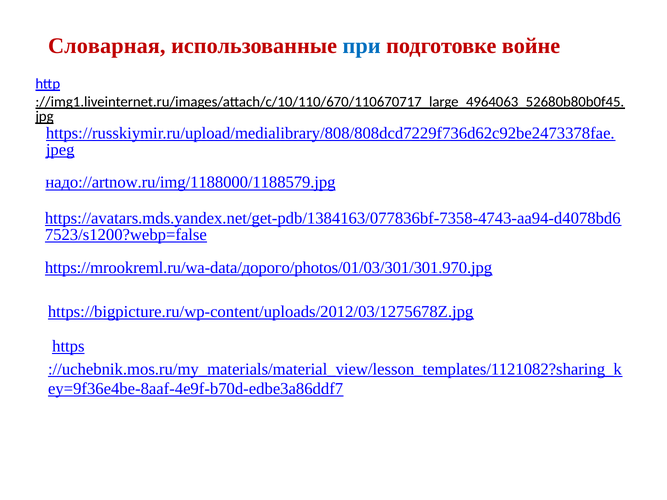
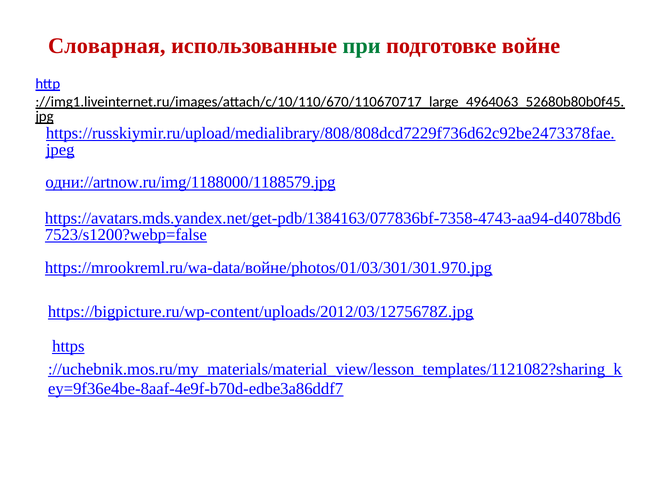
при colour: blue -> green (362, 46)
надо://artnow.ru/img/1188000/1188579.jpg: надо://artnow.ru/img/1188000/1188579.jpg -> одни://artnow.ru/img/1188000/1188579.jpg (190, 183)
https://mrookreml.ru/wa-data/дорого/photos/01/03/301/301.970.jpg: https://mrookreml.ru/wa-data/дорого/photos/01/03/301/301.970.jpg -> https://mrookreml.ru/wa-data/войне/photos/01/03/301/301.970.jpg (268, 268)
